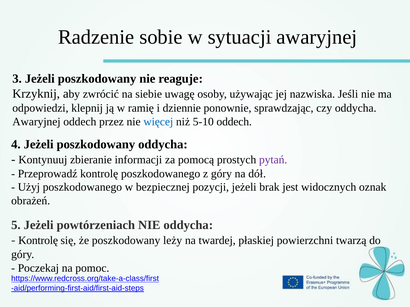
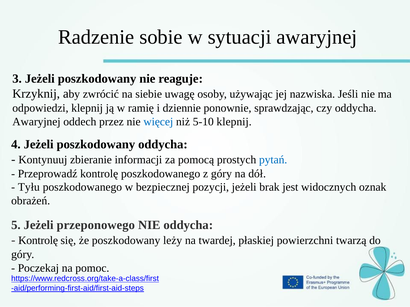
5-10 oddech: oddech -> klepnij (234, 122)
pytań colour: purple -> blue (273, 160)
Użyj: Użyj -> Tyłu (29, 188)
powtórzeniach: powtórzeniach -> przeponowego (96, 225)
